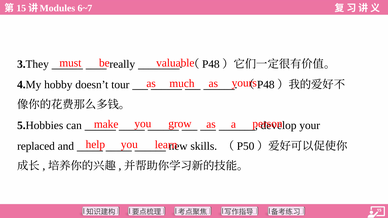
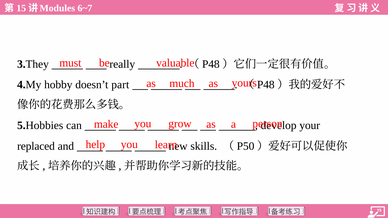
tour: tour -> part (120, 85)
